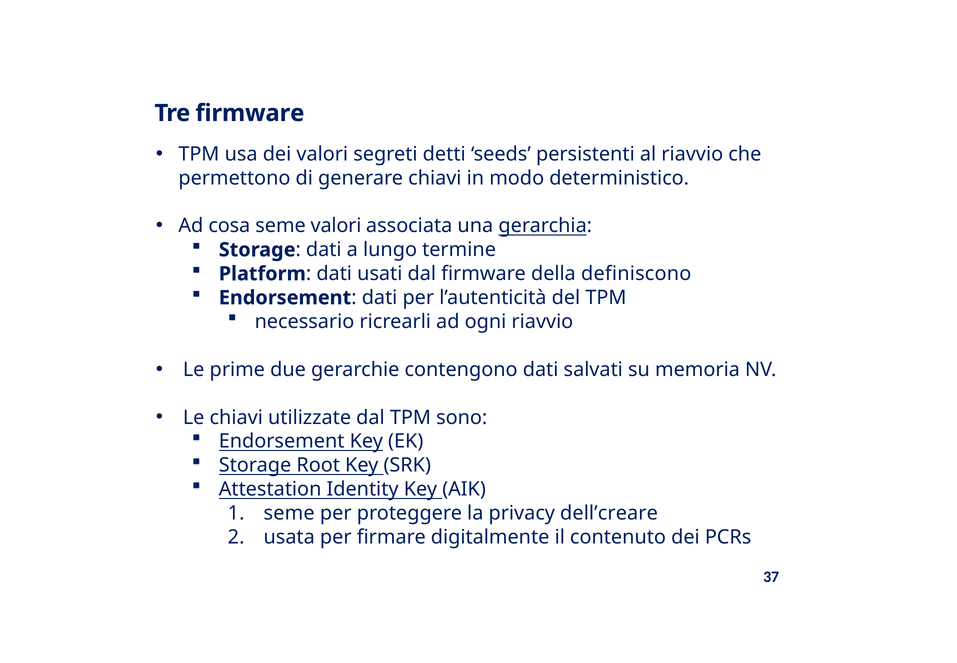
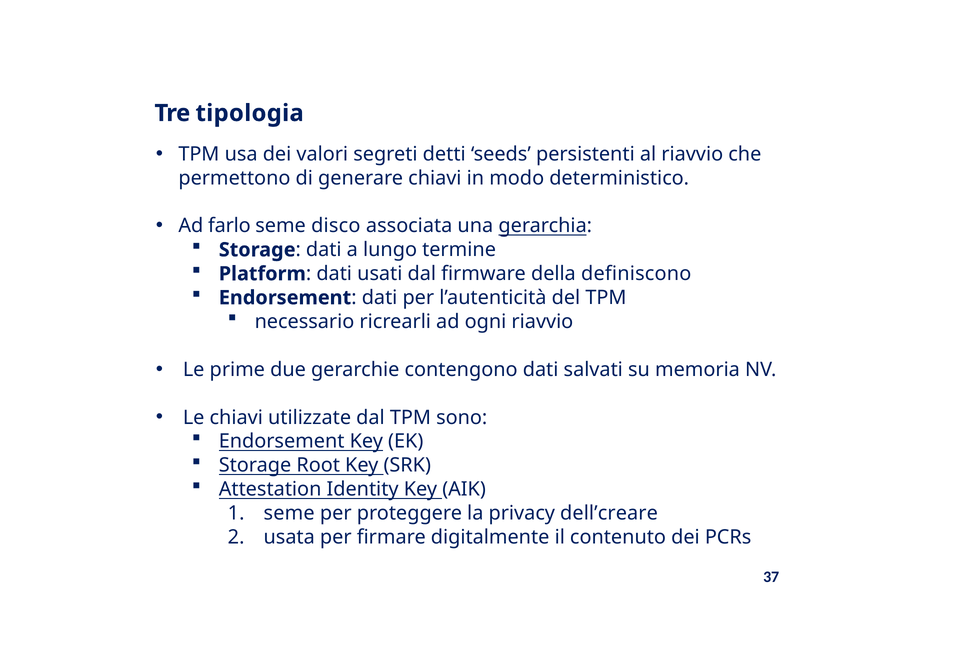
Tre firmware: firmware -> tipologia (250, 113)
cosa: cosa -> farlo (229, 226)
seme valori: valori -> disco (336, 226)
